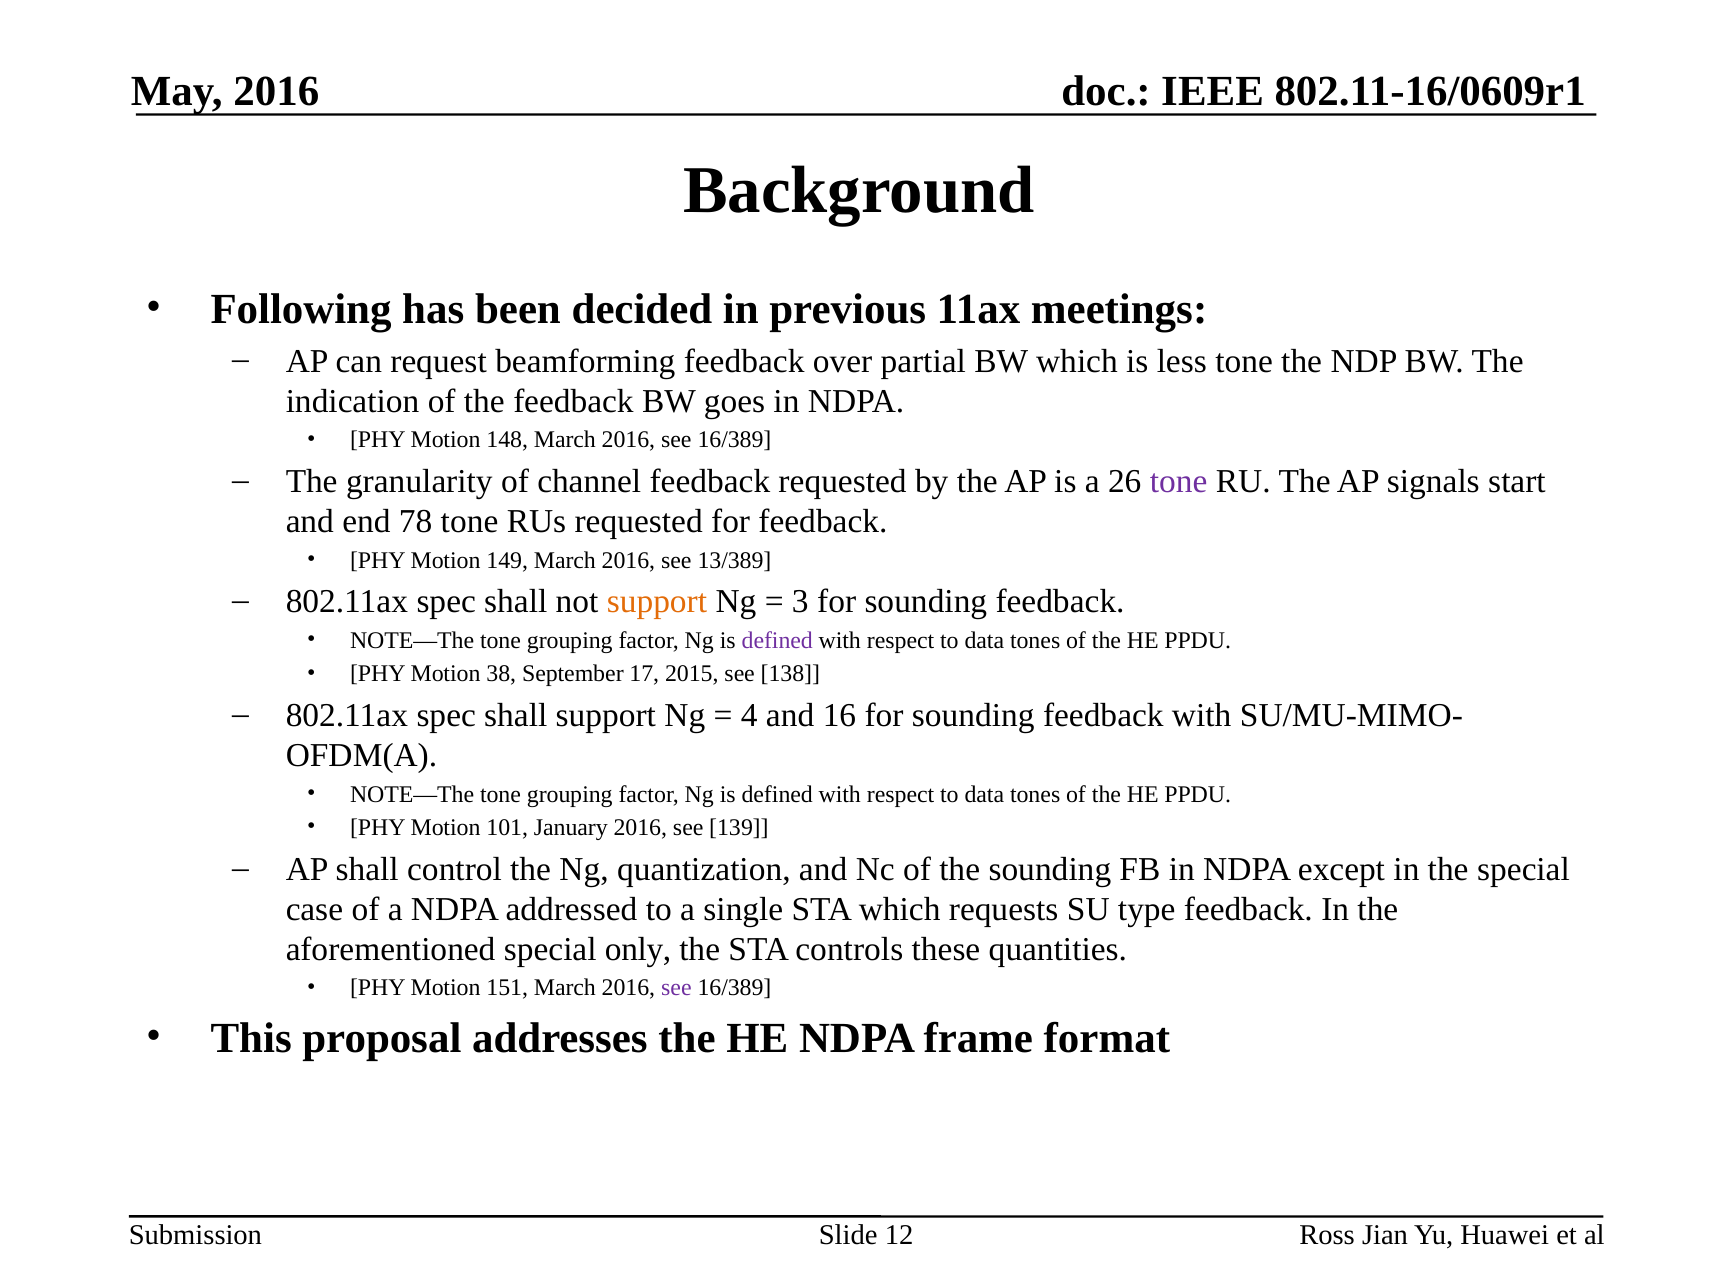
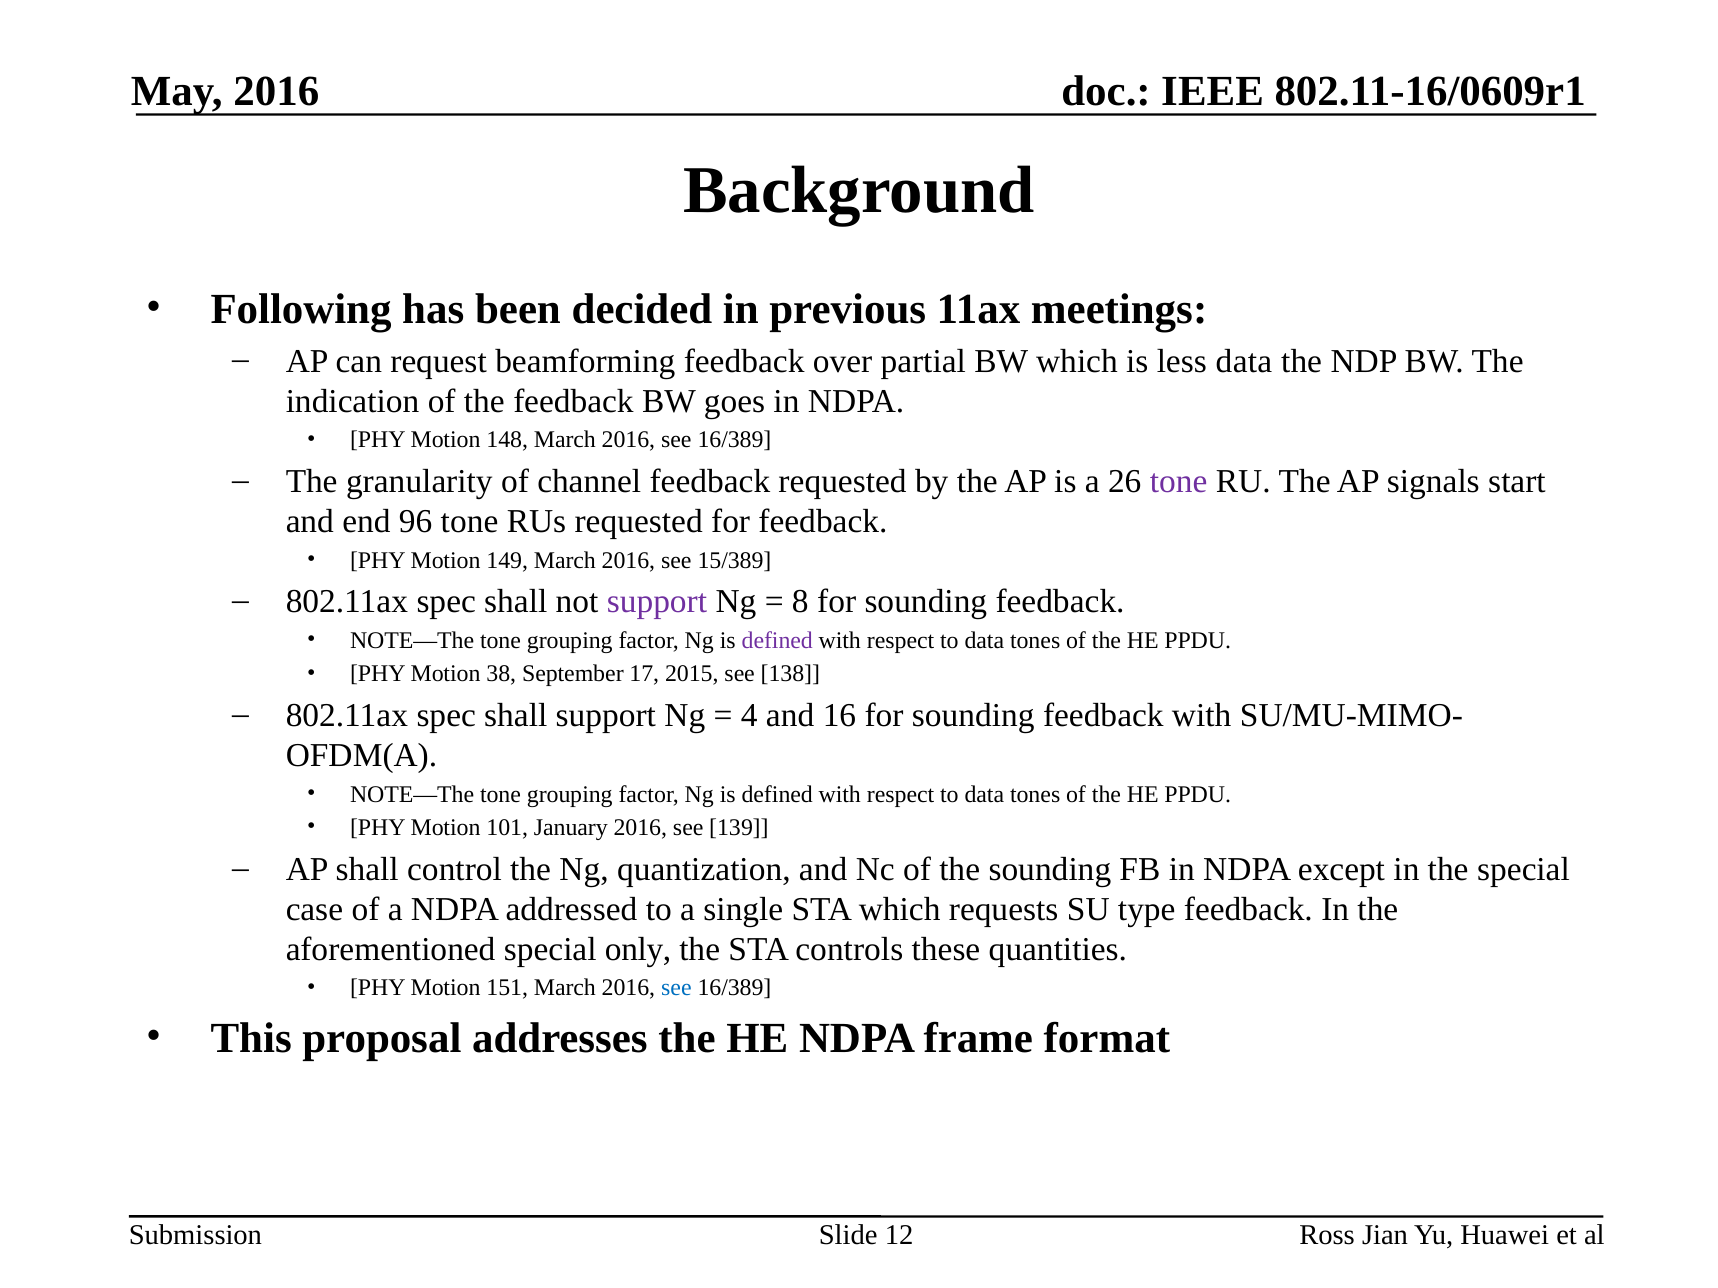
less tone: tone -> data (1244, 361)
78: 78 -> 96 (416, 522)
13/389: 13/389 -> 15/389 (734, 560)
support colour: orange -> purple (657, 602)
3: 3 -> 8 (800, 602)
see colour: purple -> blue (676, 988)
